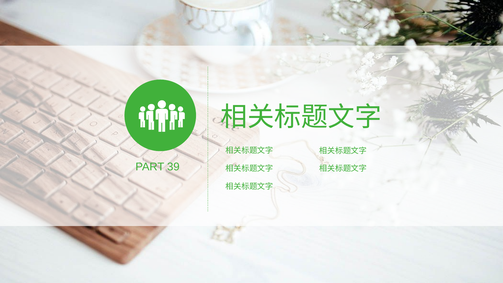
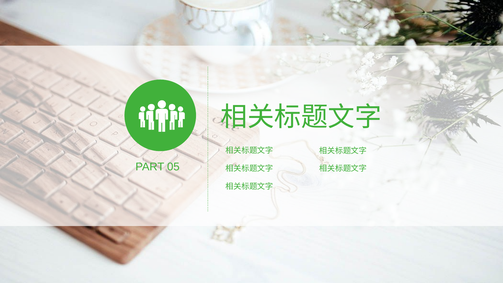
39: 39 -> 05 (173, 167)
